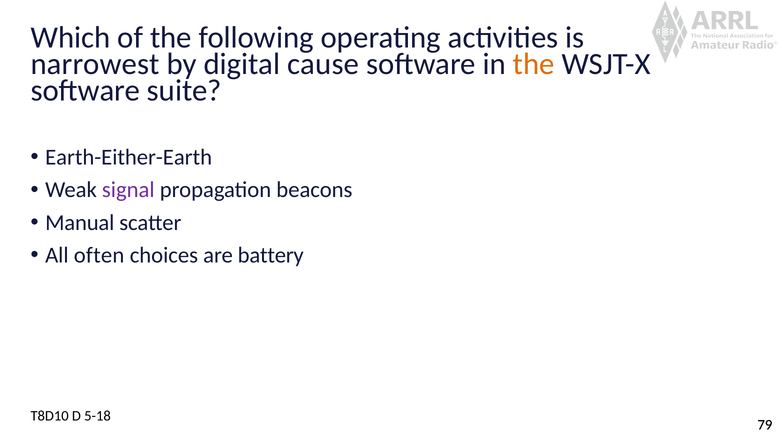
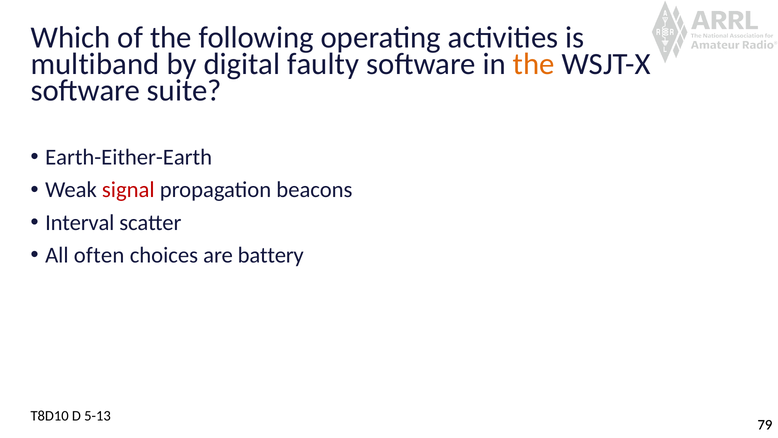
narrowest: narrowest -> multiband (95, 64)
cause: cause -> faulty (323, 64)
signal colour: purple -> red (128, 190)
Manual: Manual -> Interval (80, 222)
5-18: 5-18 -> 5-13 (98, 416)
